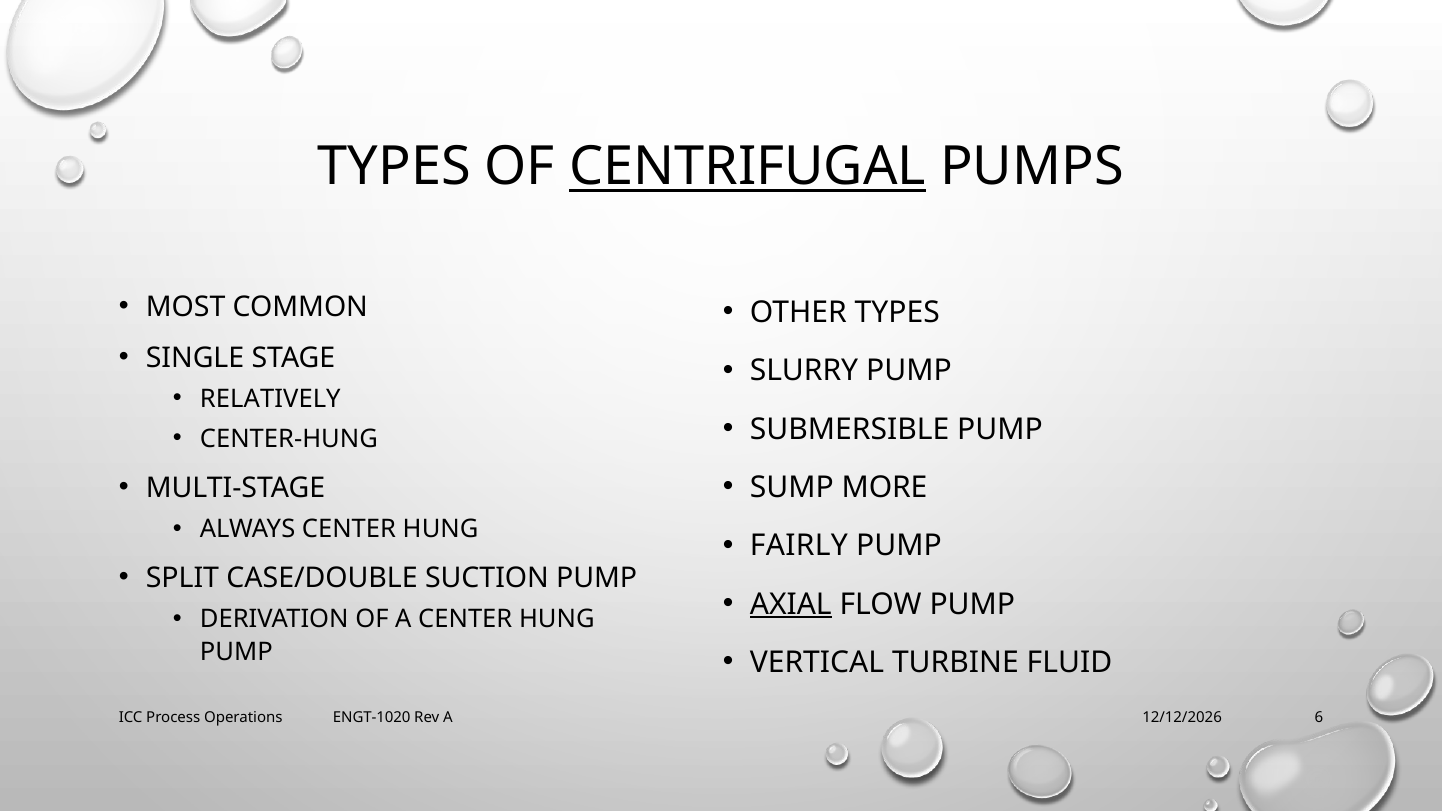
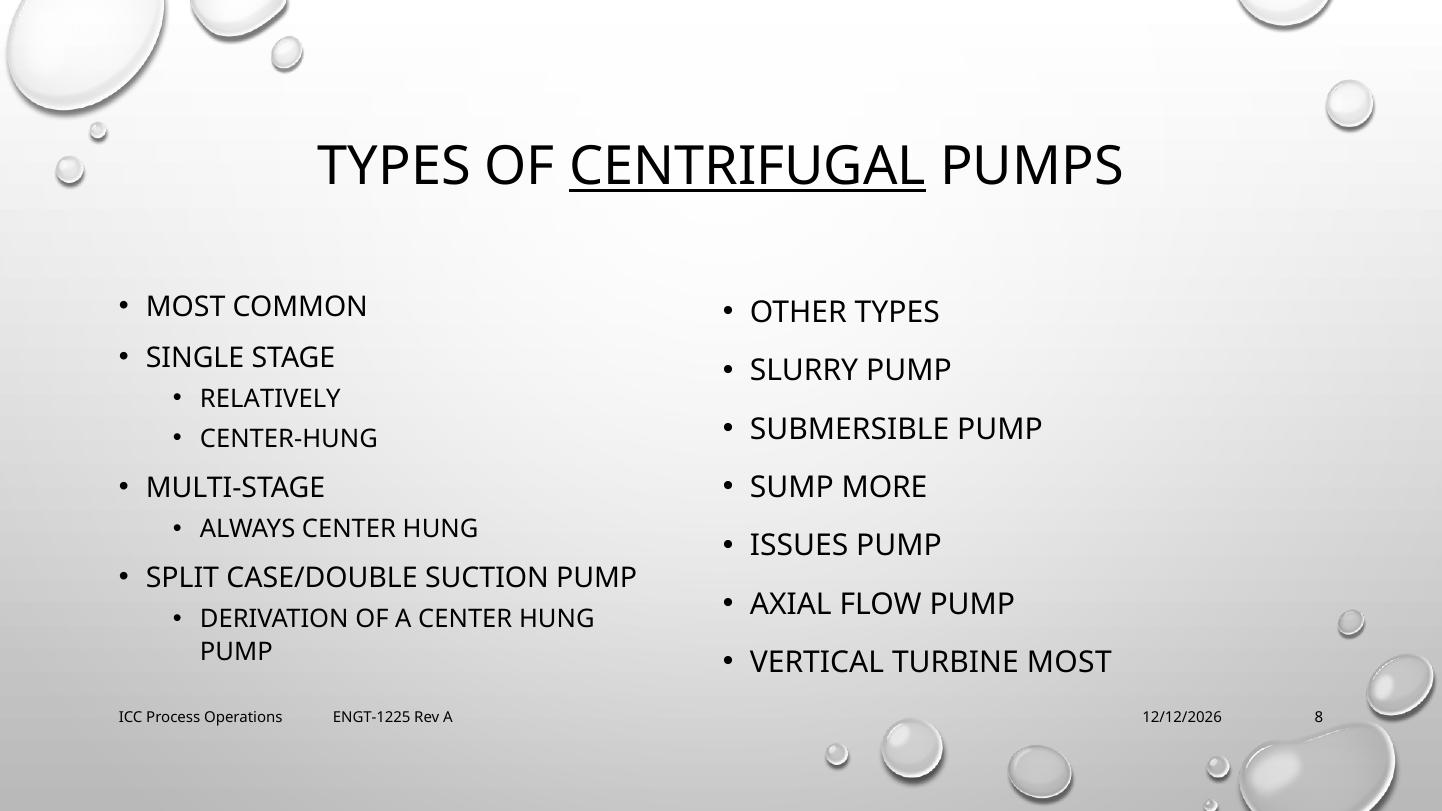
FAIRLY: FAIRLY -> ISSUES (799, 546)
AXIAL underline: present -> none (791, 604)
TURBINE FLUID: FLUID -> MOST (1069, 663)
ENGT-1020: ENGT-1020 -> ENGT-1225 (372, 717)
6: 6 -> 8 (1319, 717)
